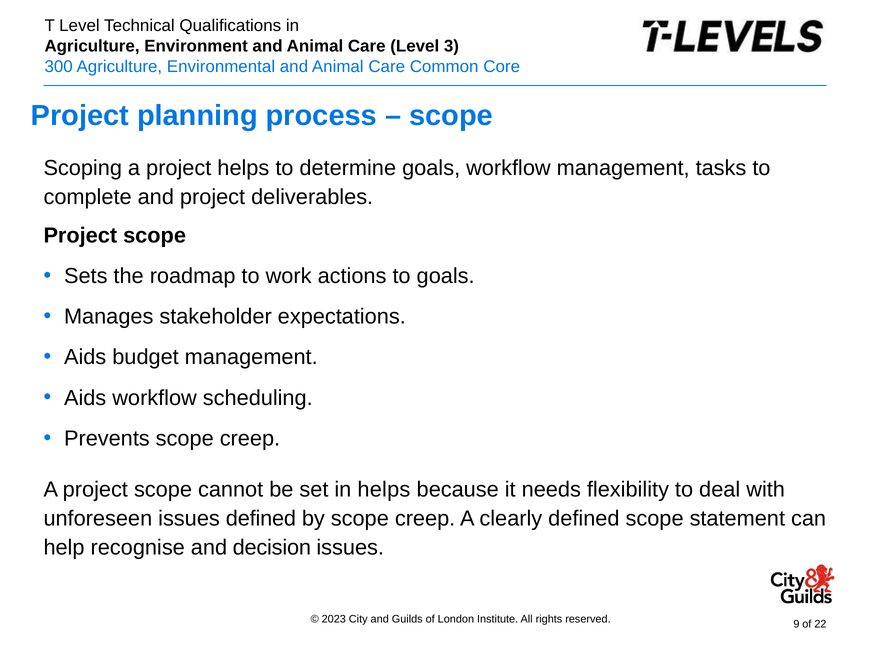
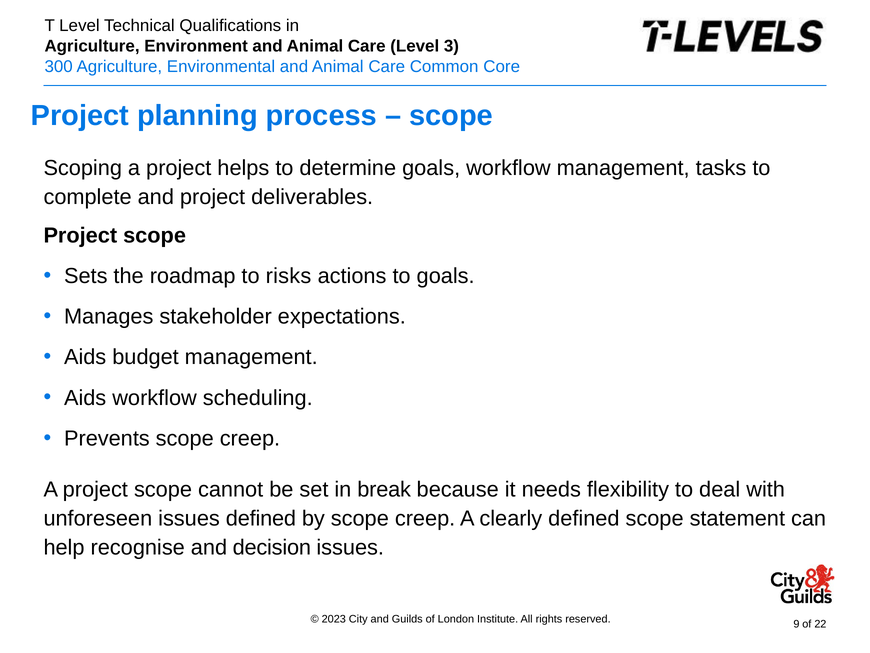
work: work -> risks (288, 276)
in helps: helps -> break (384, 489)
